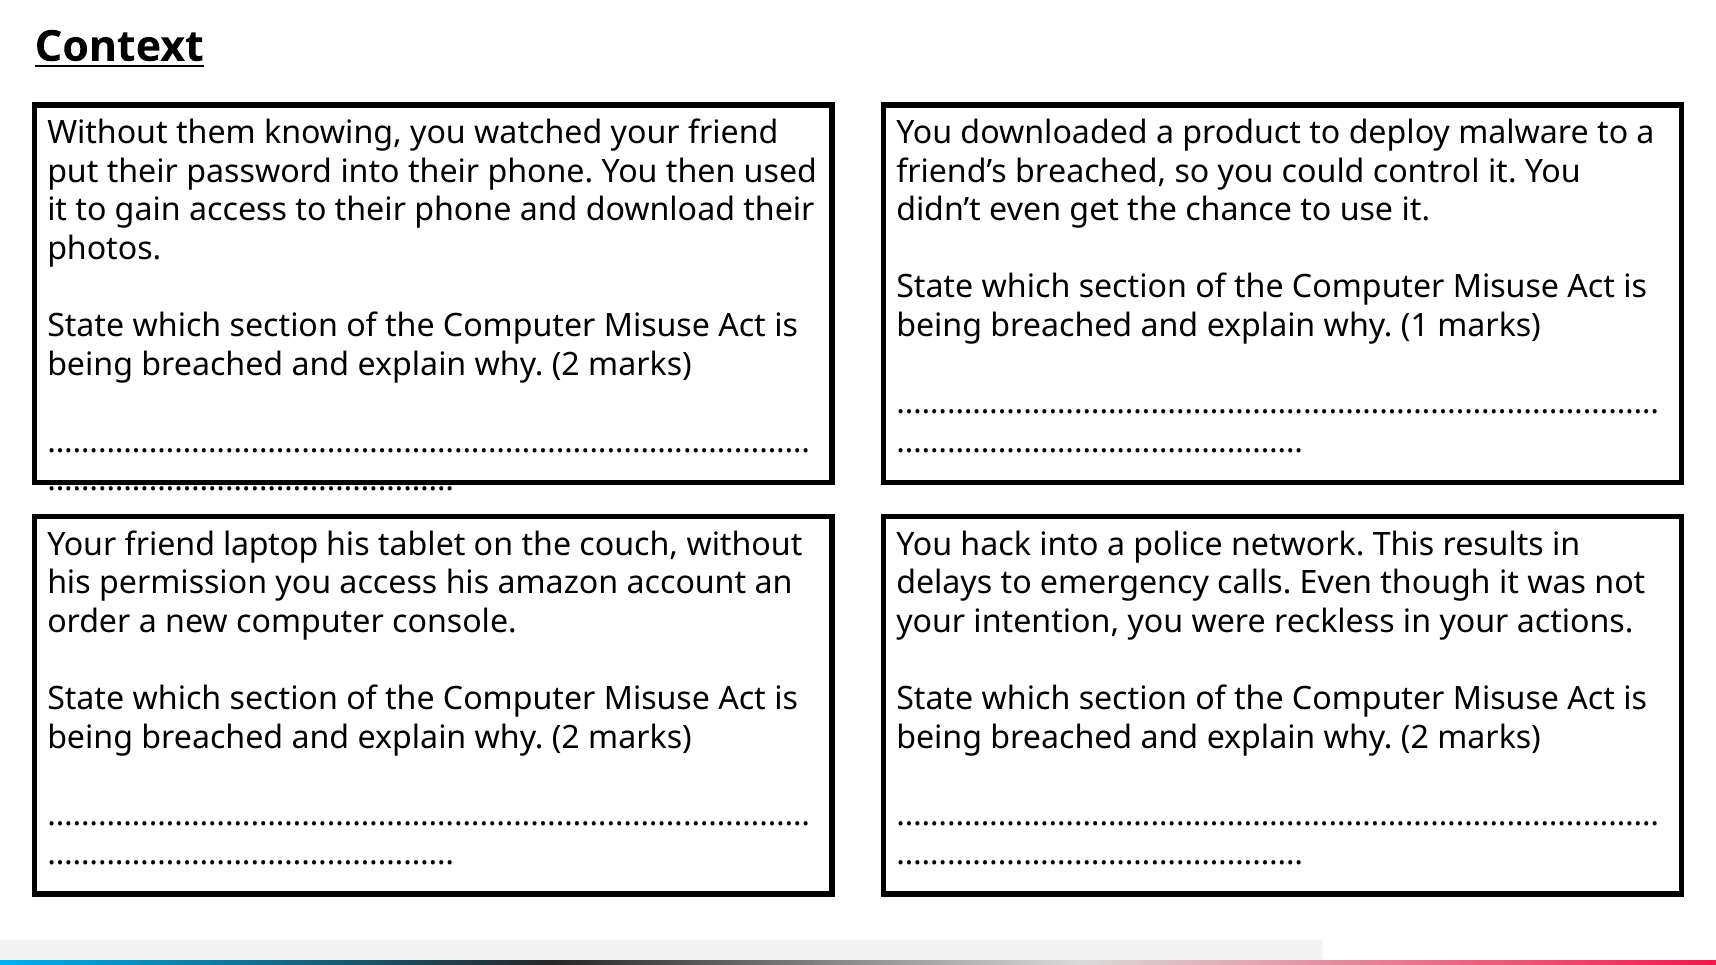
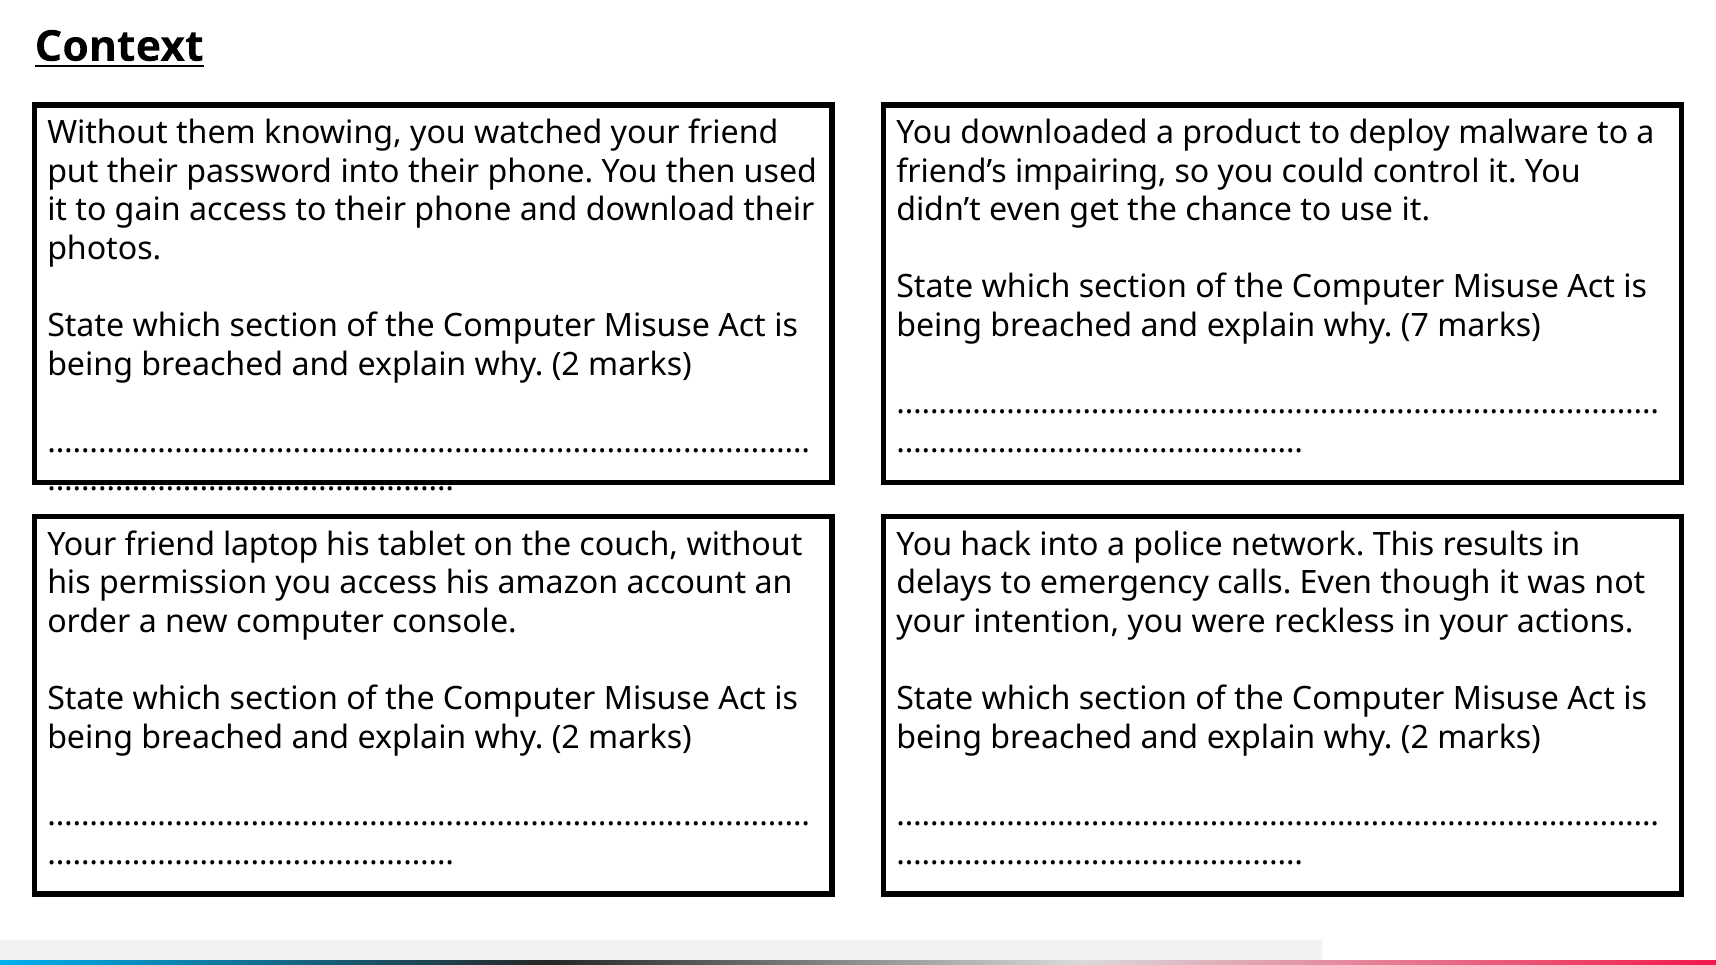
friend’s breached: breached -> impairing (1091, 172)
1: 1 -> 7 (1415, 326)
